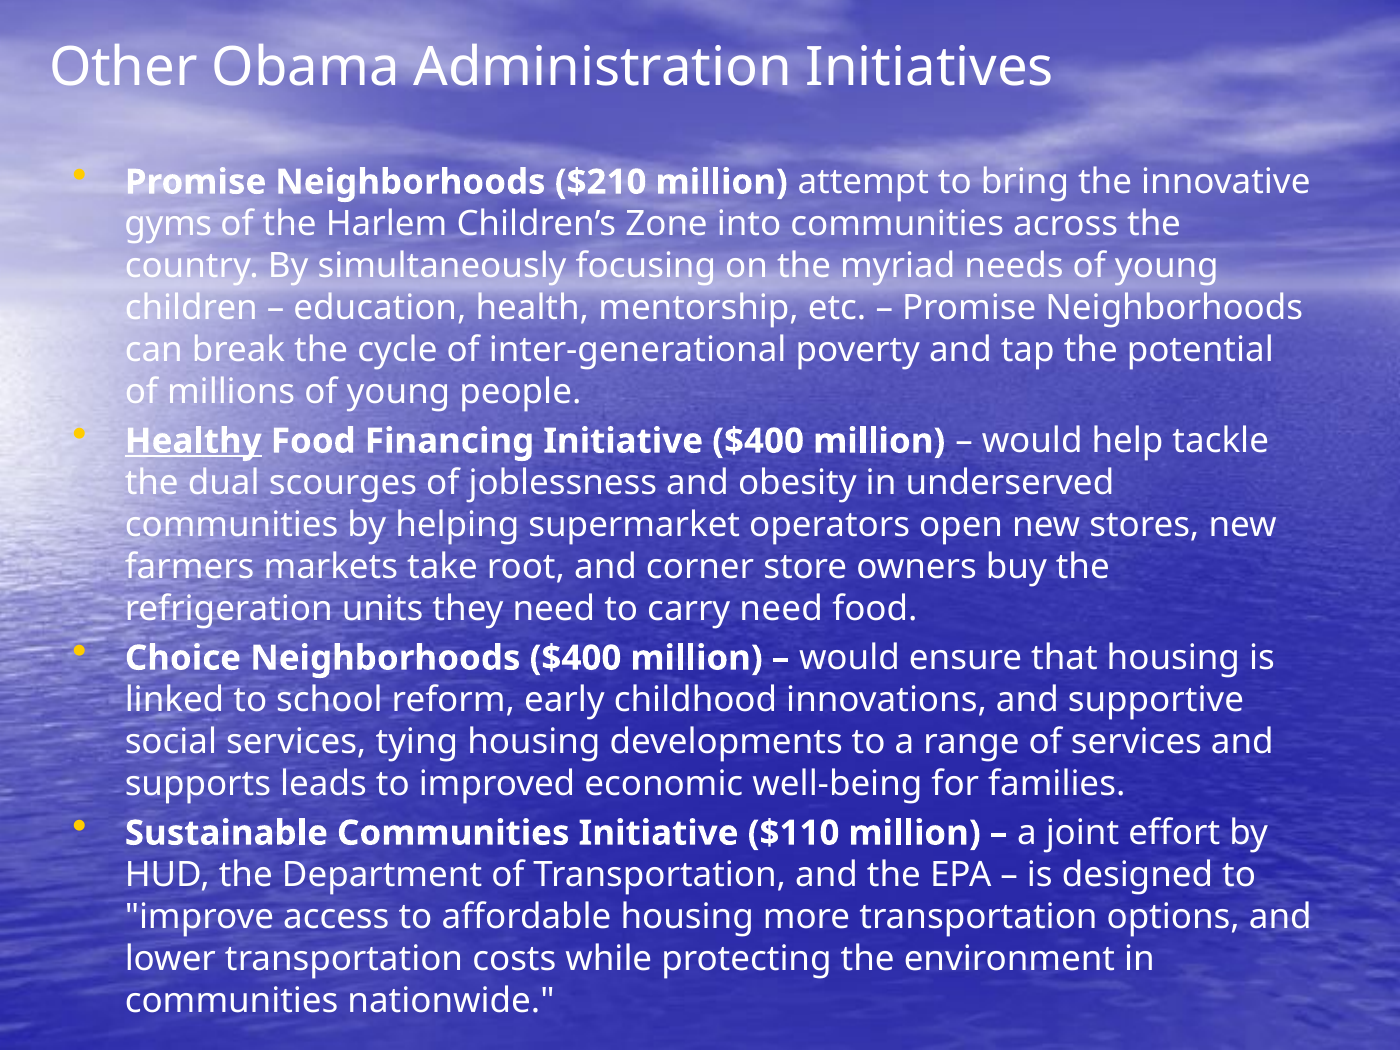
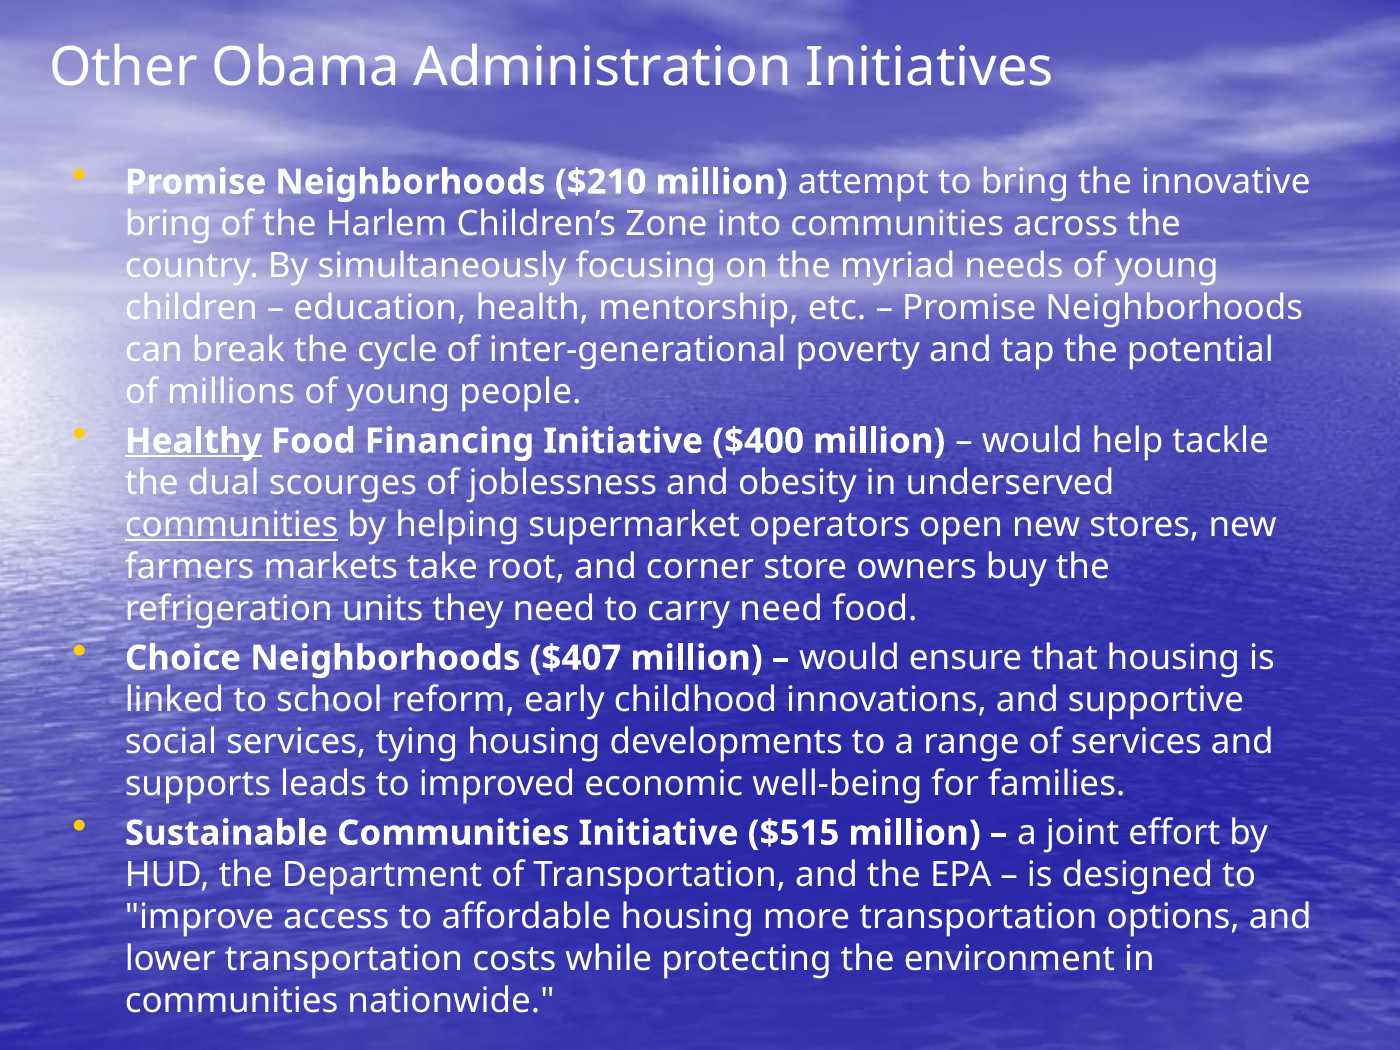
gyms: gyms -> bring (168, 224)
communities underline: none -> present (232, 525)
Neighborhoods $400: $400 -> $407 (575, 658)
$110: $110 -> $515 (794, 833)
